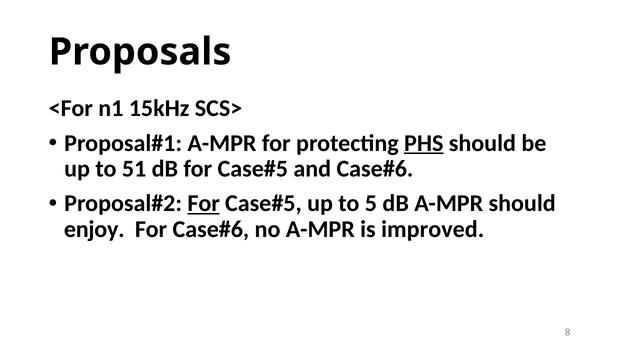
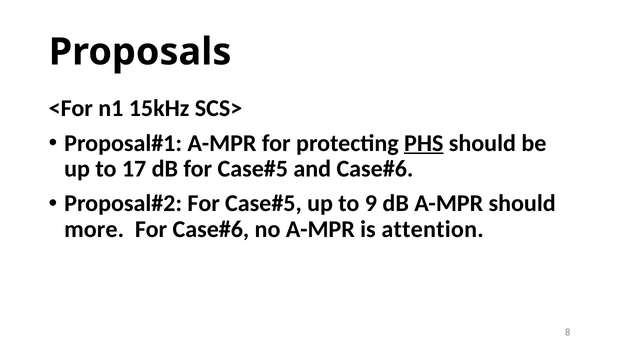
51: 51 -> 17 (134, 169)
For underline: present -> none (204, 204)
5: 5 -> 9 (371, 204)
enjoy: enjoy -> more (94, 230)
improved: improved -> attention (433, 230)
